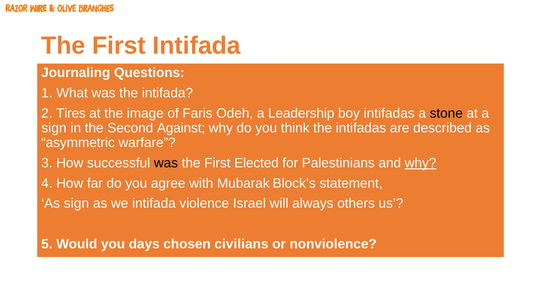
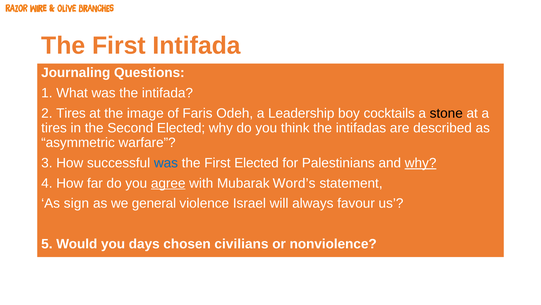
boy intifadas: intifadas -> cocktails (389, 113)
sign: sign -> tires (54, 128)
Second Against: Against -> Elected (181, 128)
was colour: black -> blue (166, 163)
agree underline: none -> present (168, 183)
Block’s: Block’s -> Word’s (294, 183)
we intifada: intifada -> general (154, 203)
others: others -> favour (356, 203)
